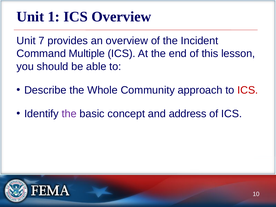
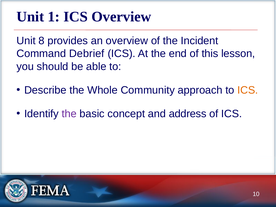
7: 7 -> 8 (42, 41)
Multiple: Multiple -> Debrief (87, 54)
ICS colour: red -> orange (248, 90)
